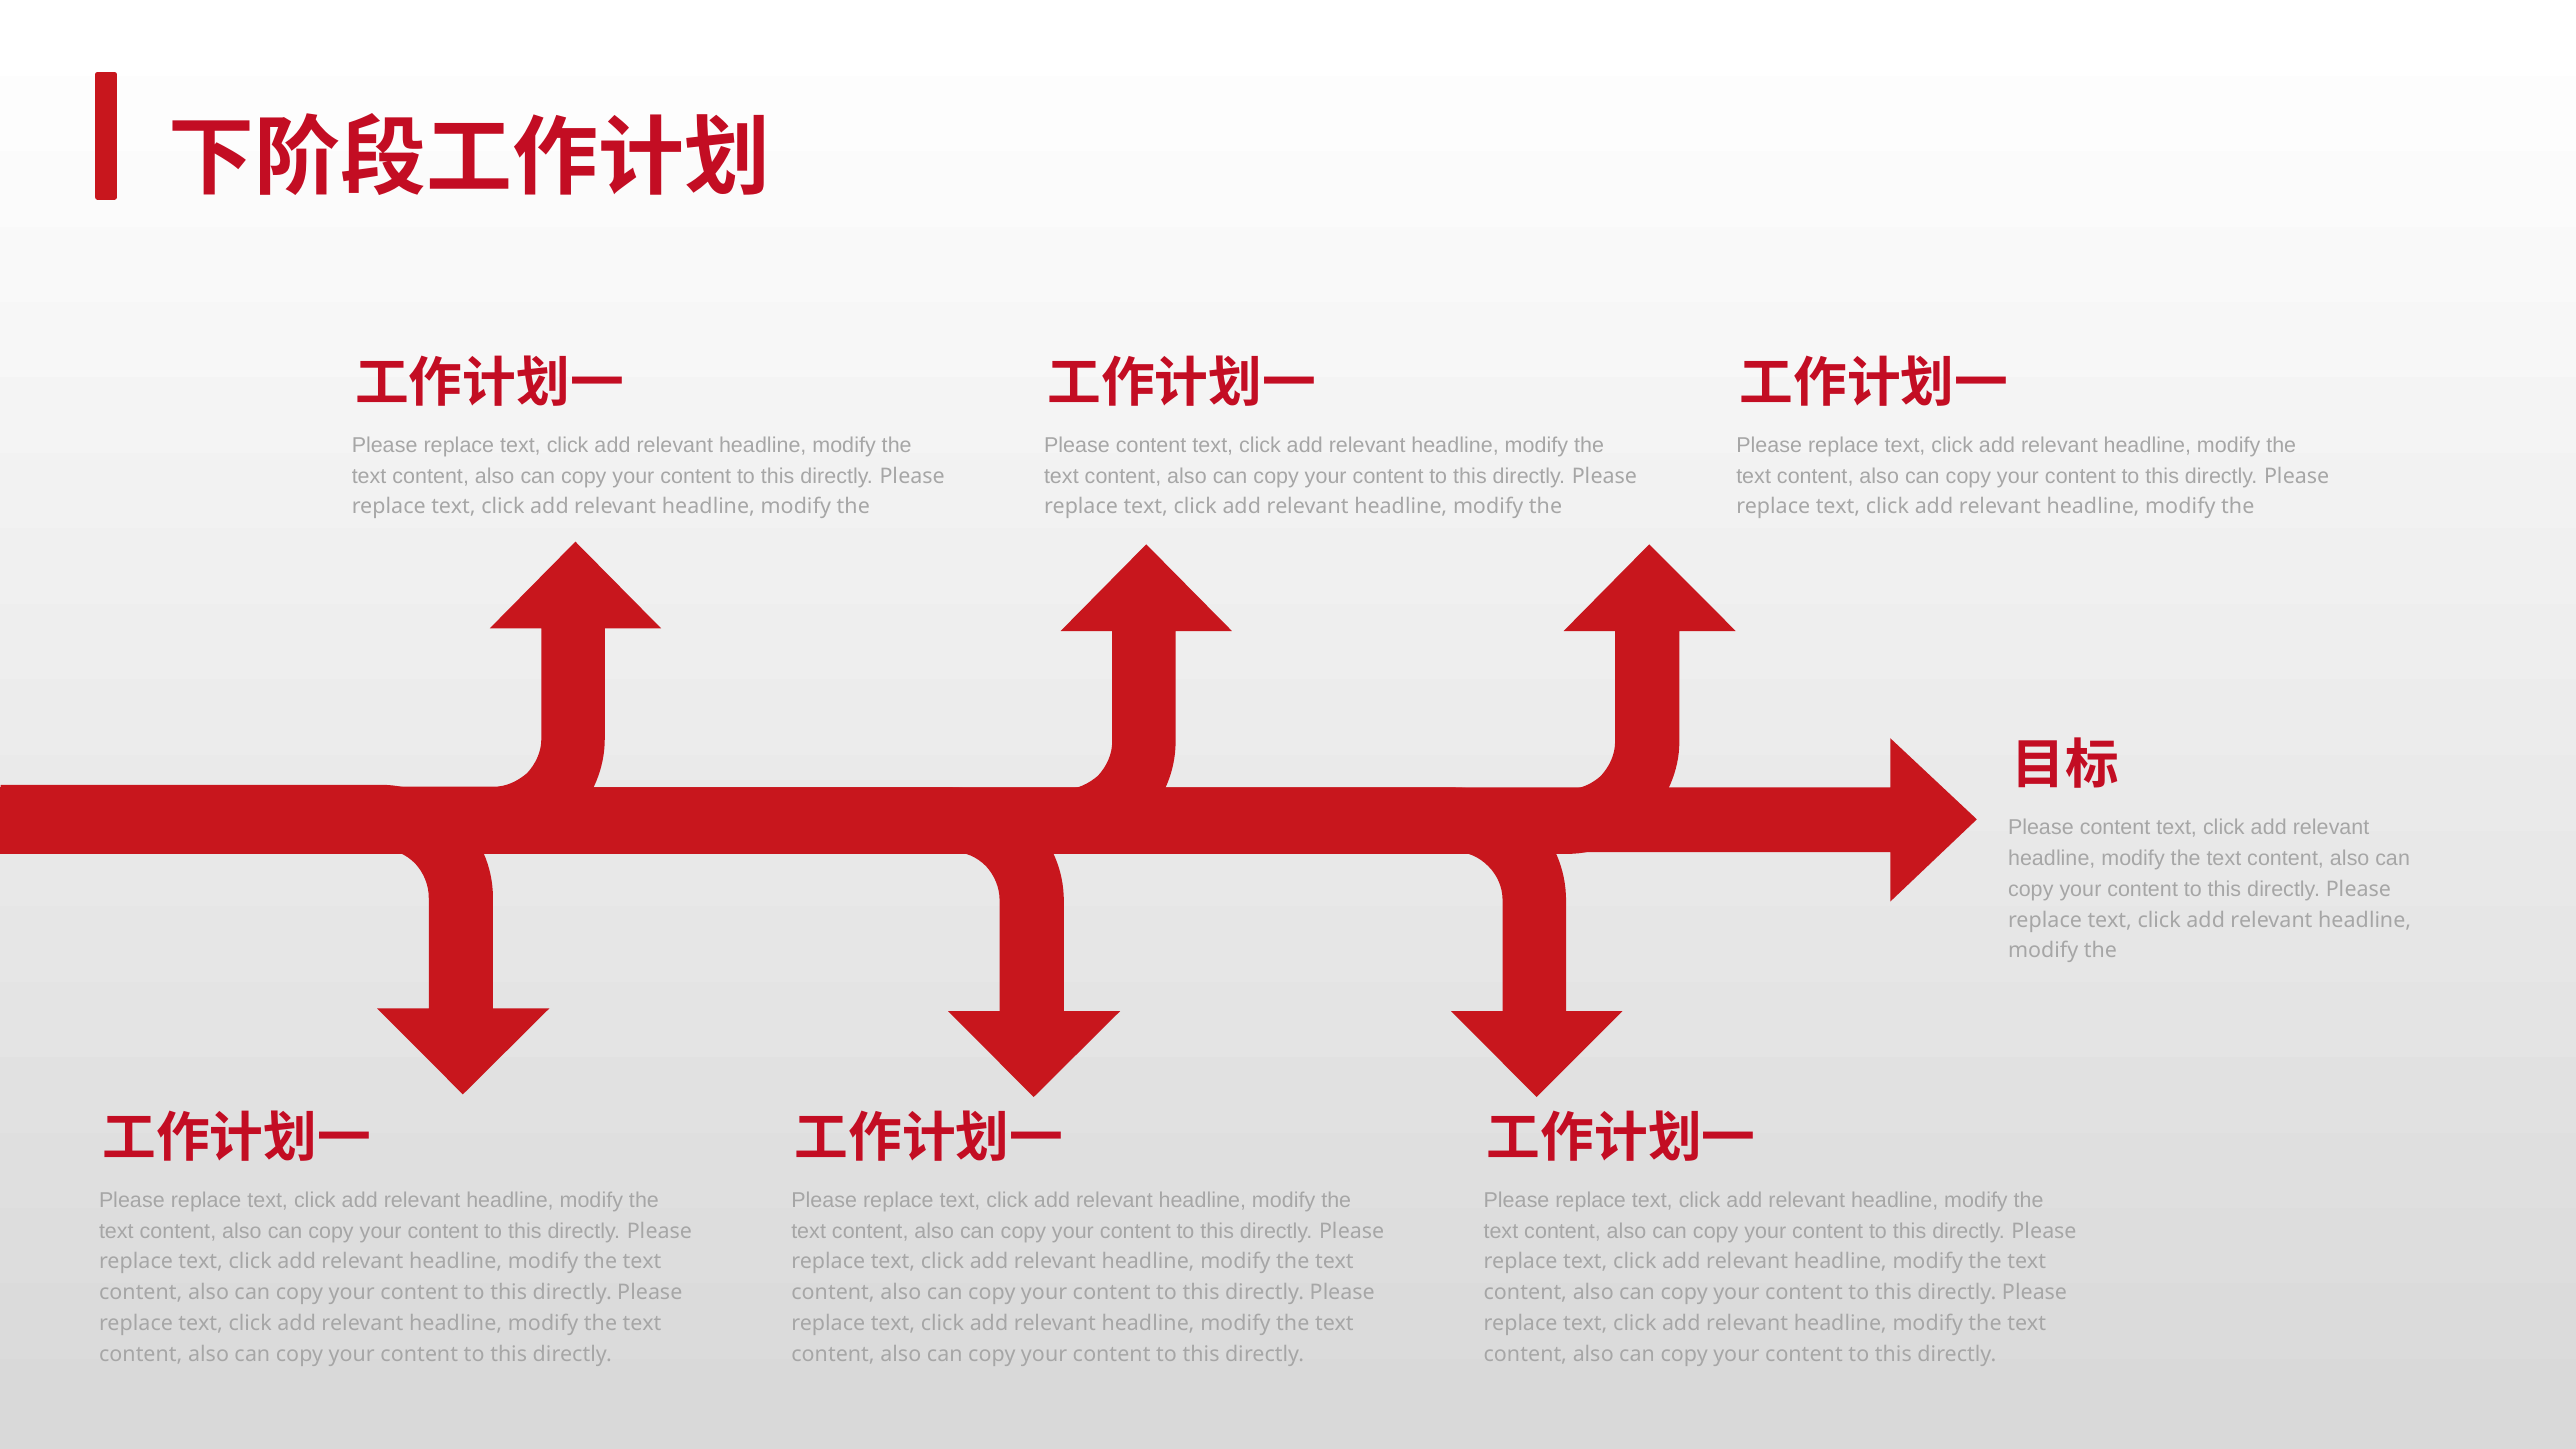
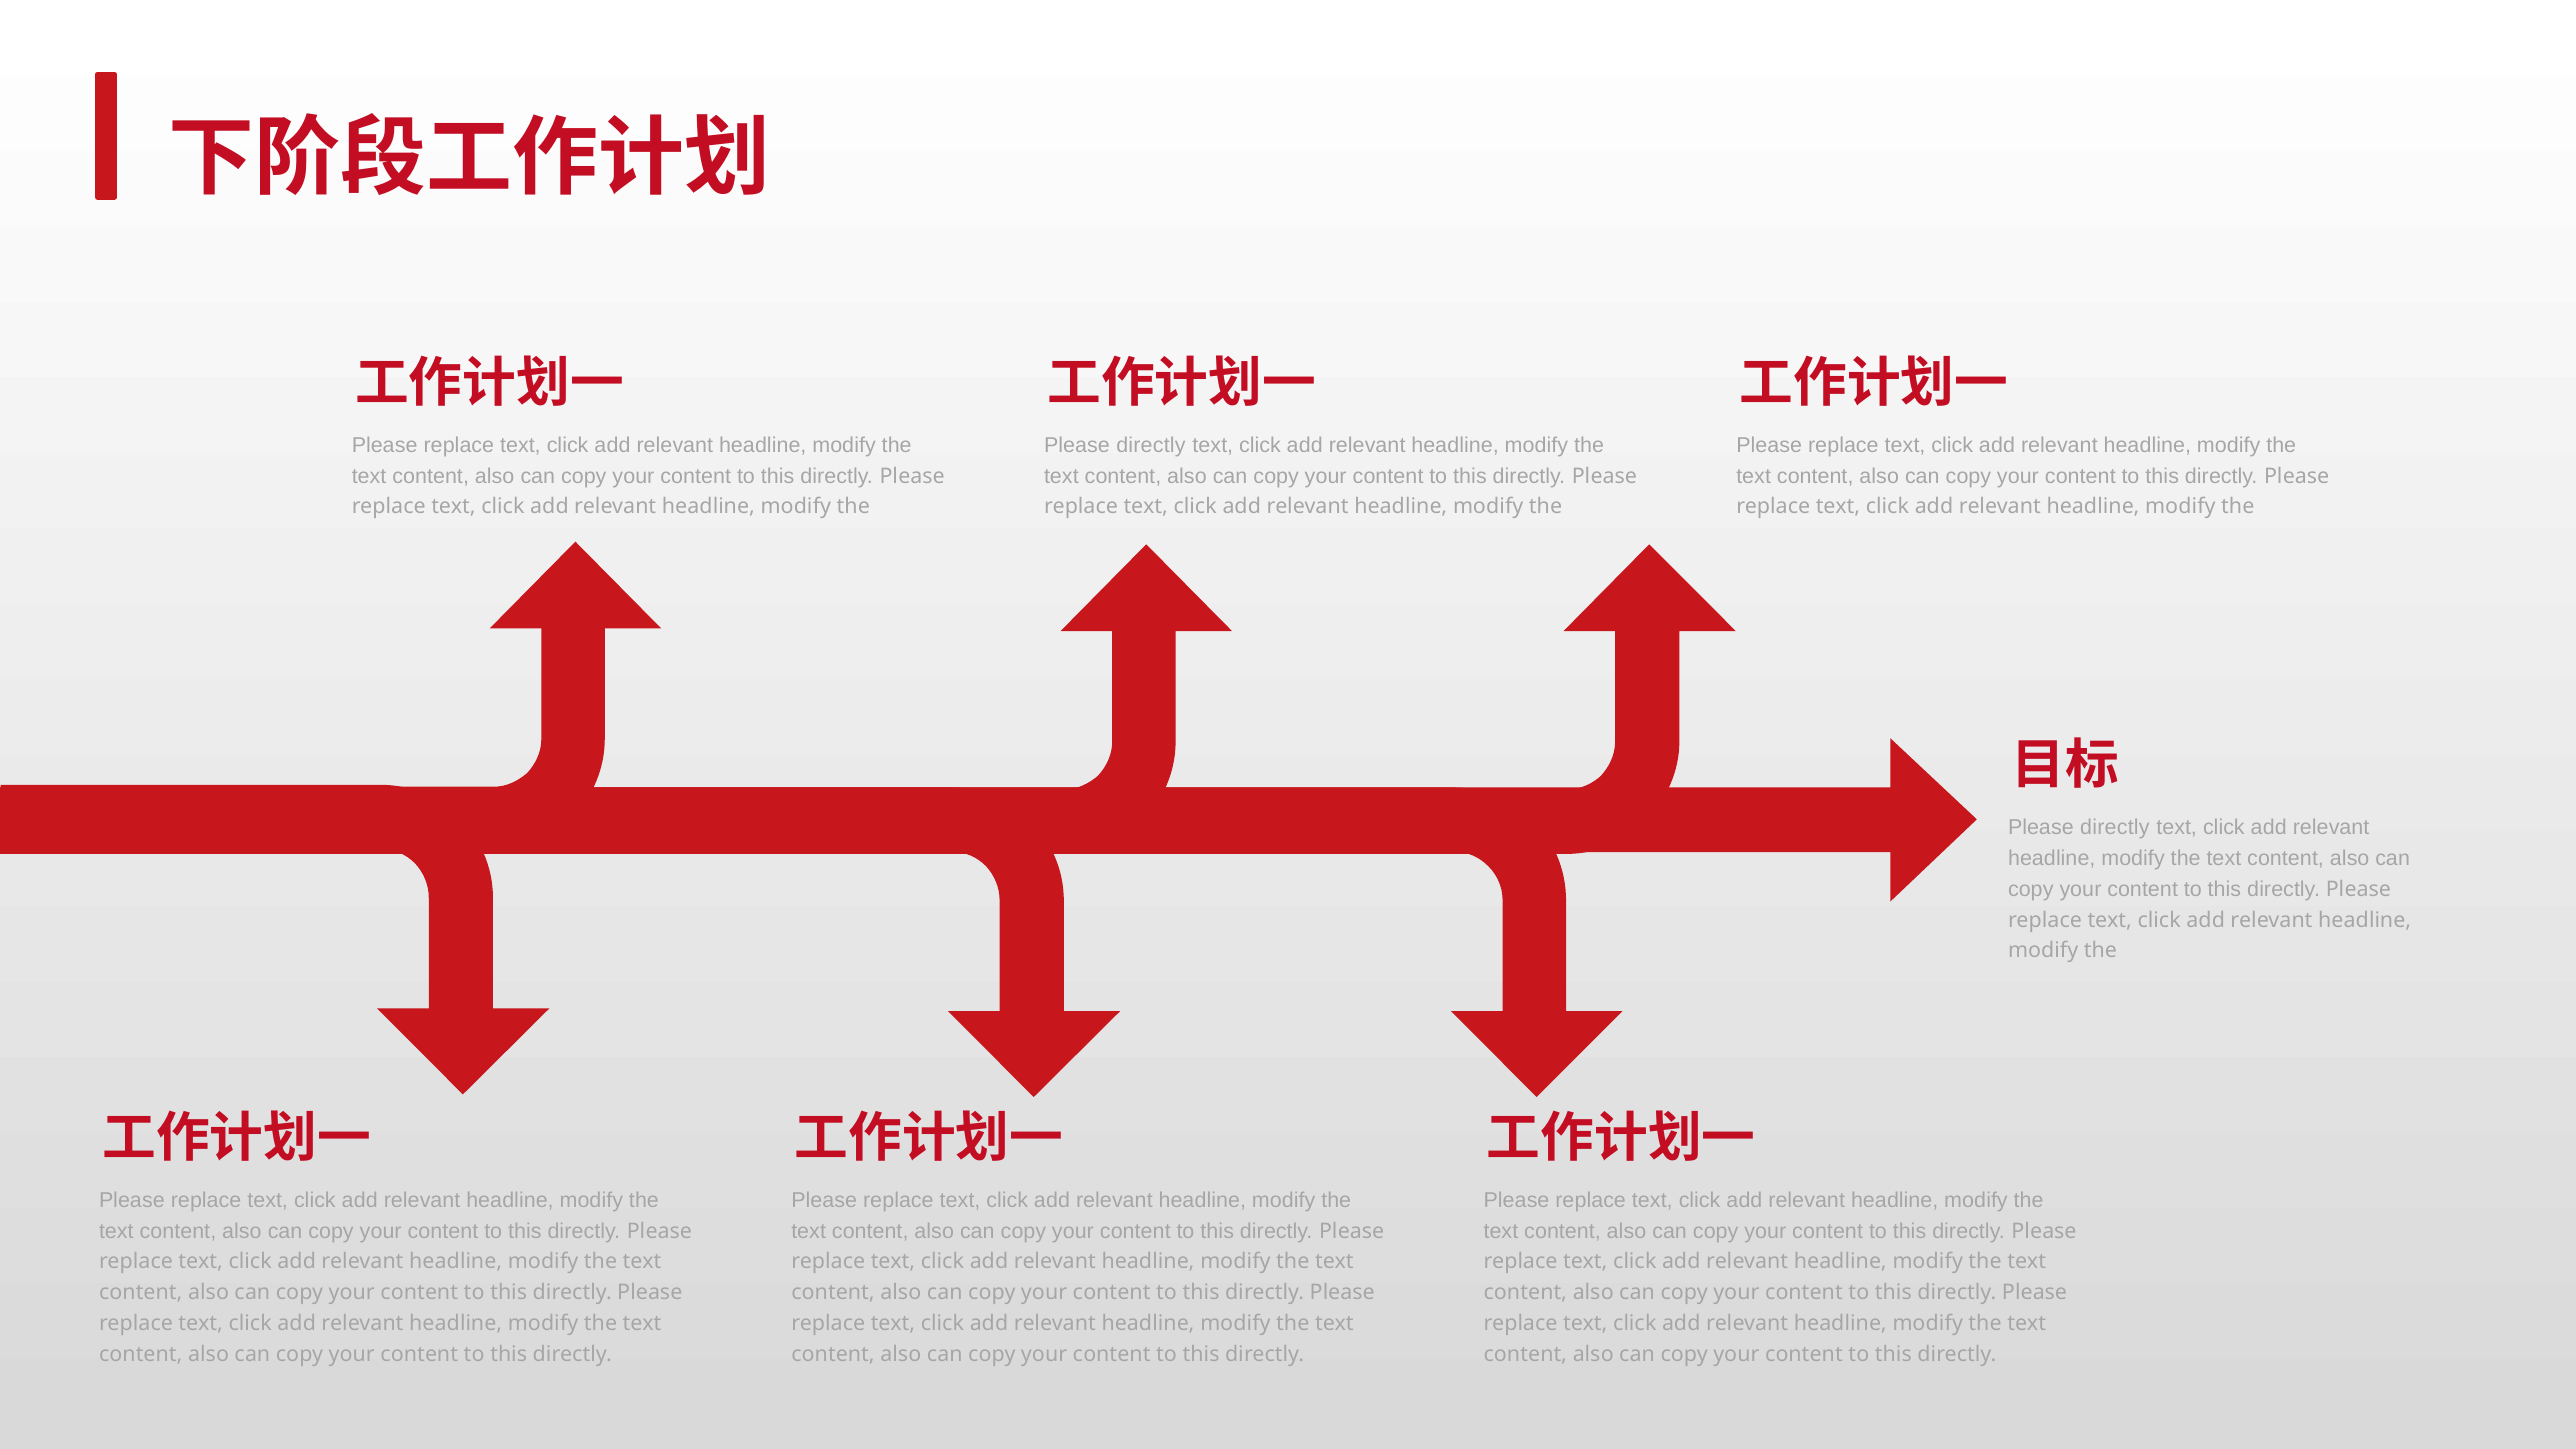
content: content -> directly (1151, 445)
content: content -> directly (2115, 828)
